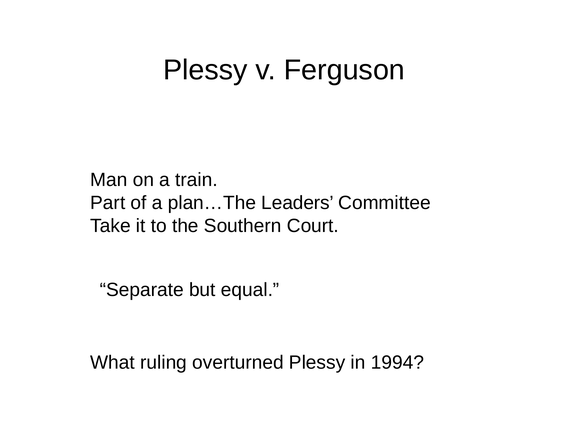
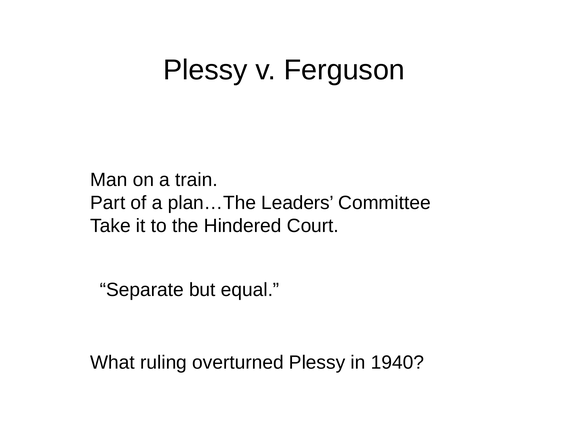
Southern: Southern -> Hindered (243, 226)
1994: 1994 -> 1940 (397, 362)
